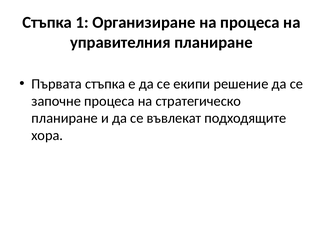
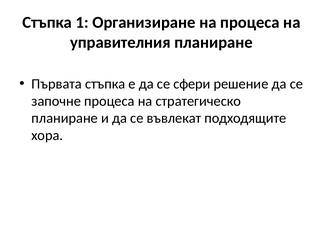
екипи: екипи -> сфери (192, 84)
